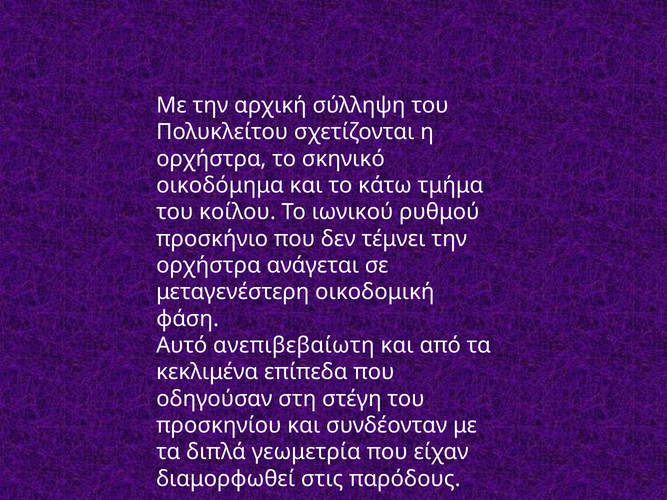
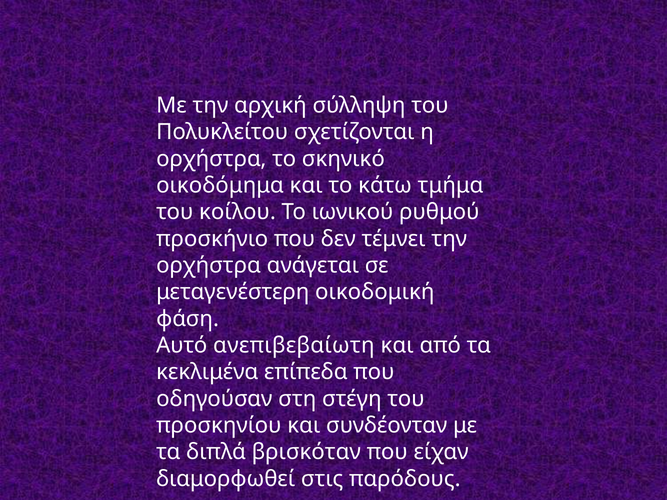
γεωμετρία: γεωμετρία -> βρισκόταν (306, 452)
